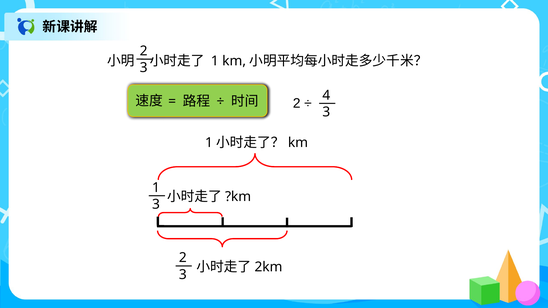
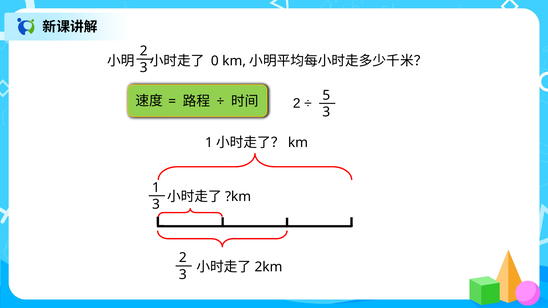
1: 1 -> 0 (215, 61)
4: 4 -> 5 (326, 95)
